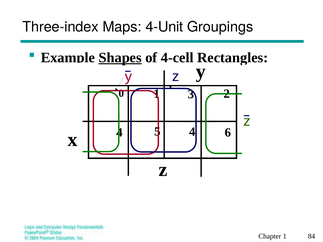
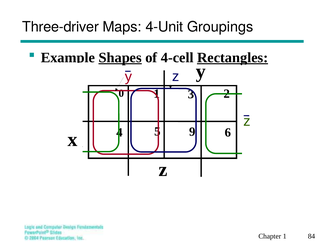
Three-index: Three-index -> Three-driver (60, 27)
Rectangles underline: none -> present (233, 58)
4: 4 -> 9 (192, 132)
